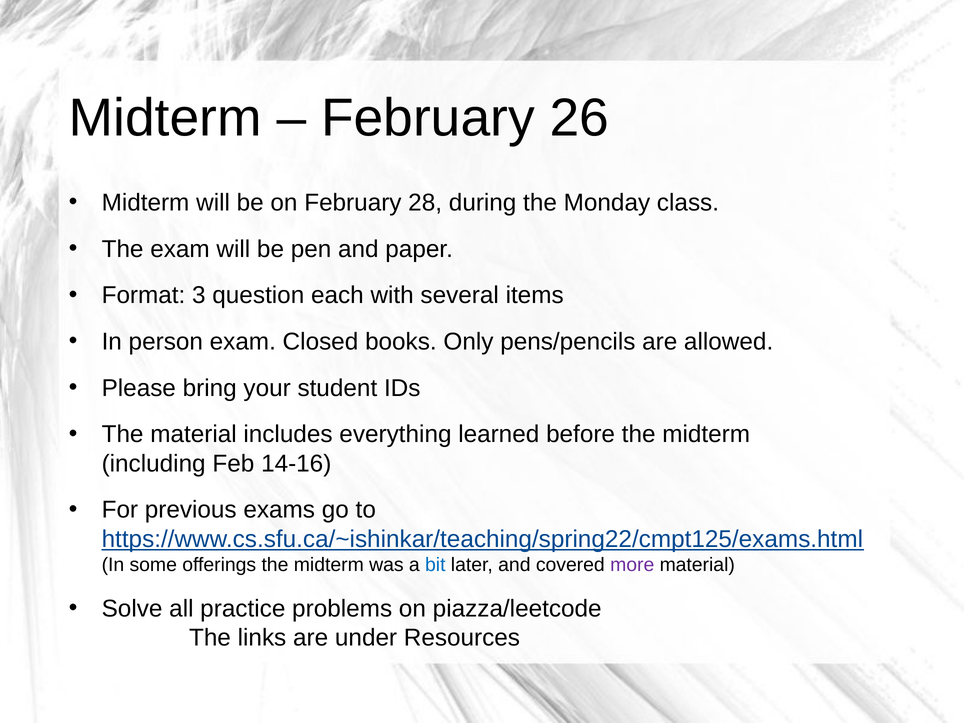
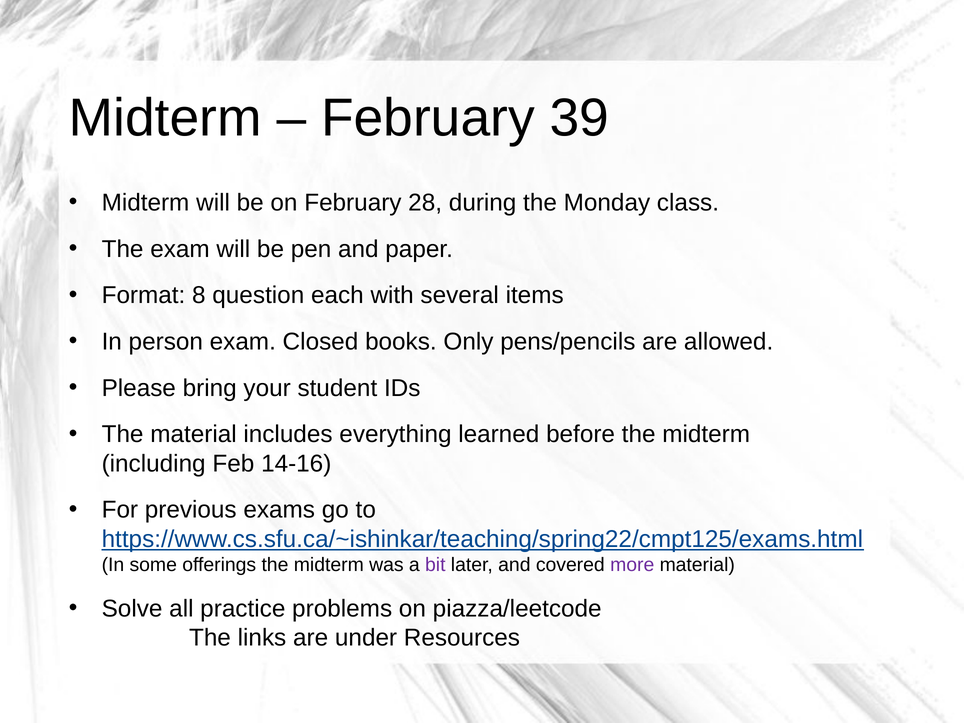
26: 26 -> 39 (579, 118)
3: 3 -> 8 (199, 295)
bit colour: blue -> purple (435, 565)
